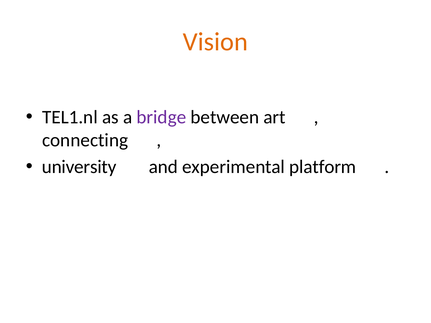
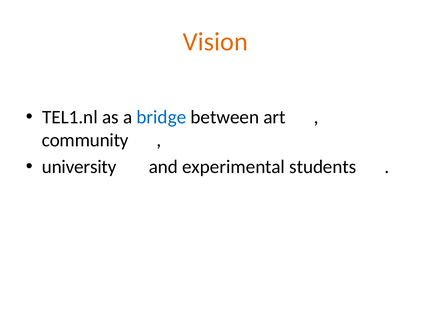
bridge colour: purple -> blue (161, 117)
connecting: connecting -> community (85, 140)
platform: platform -> students (323, 167)
